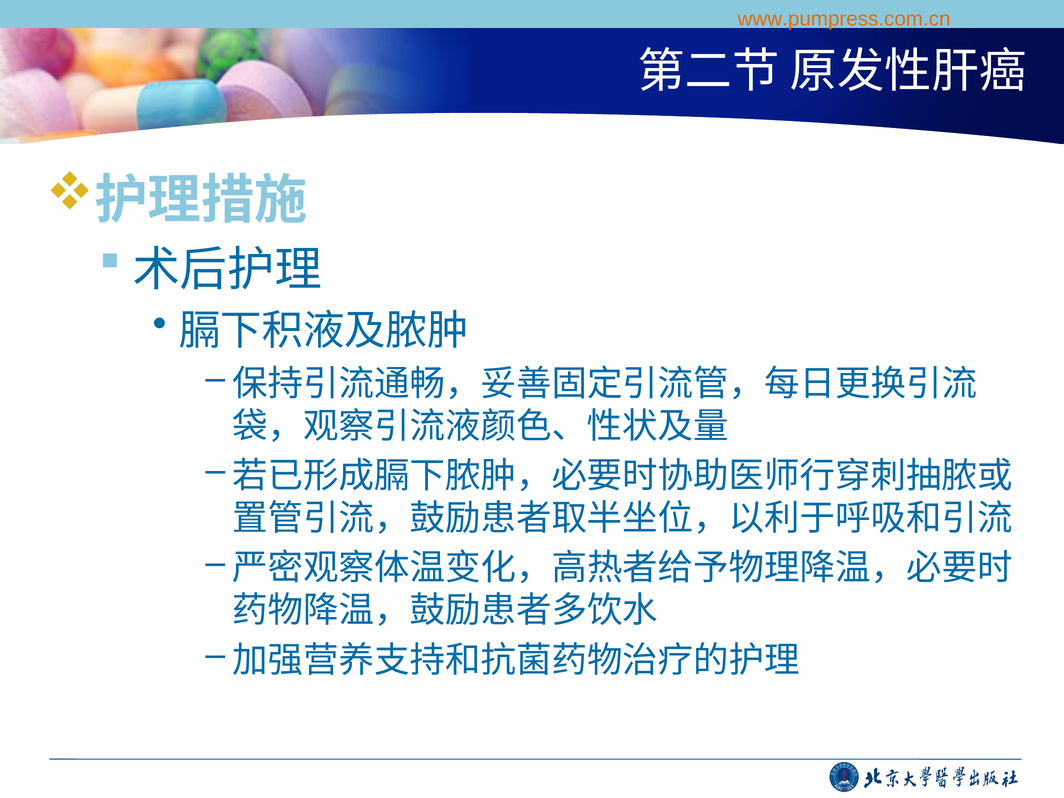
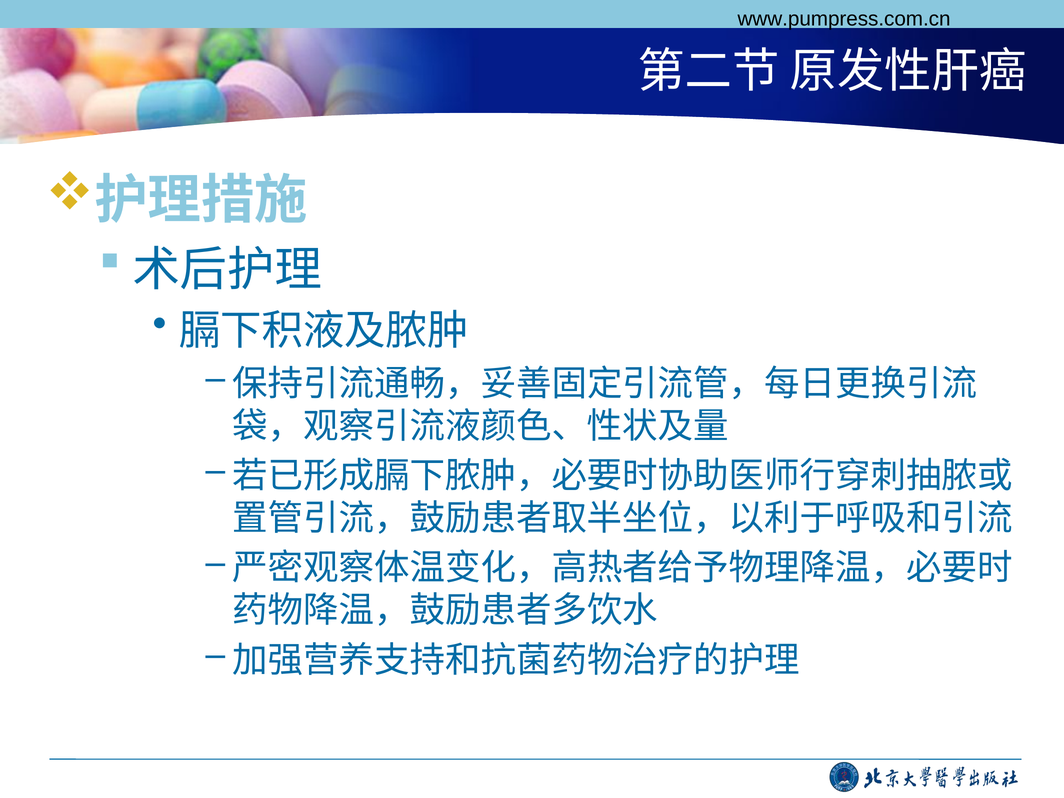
www.pumpress.com.cn colour: orange -> black (844, 19)
